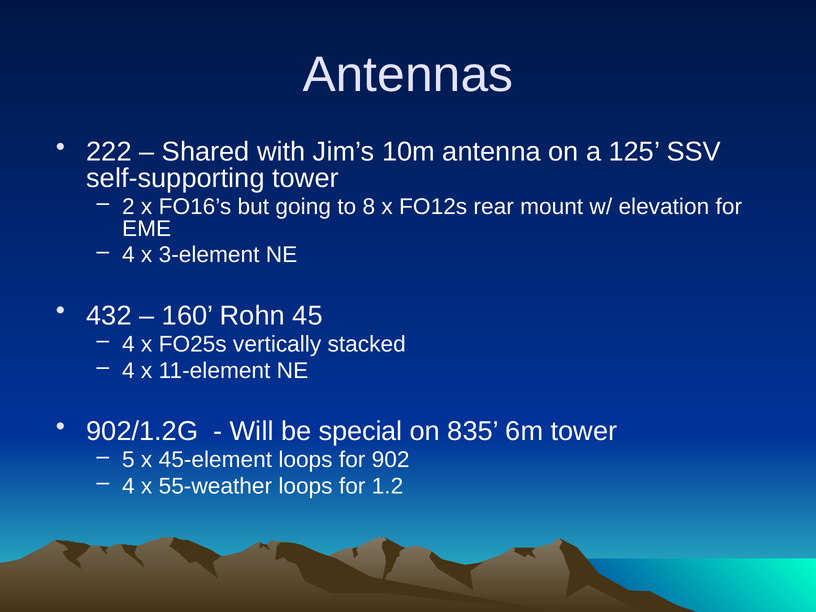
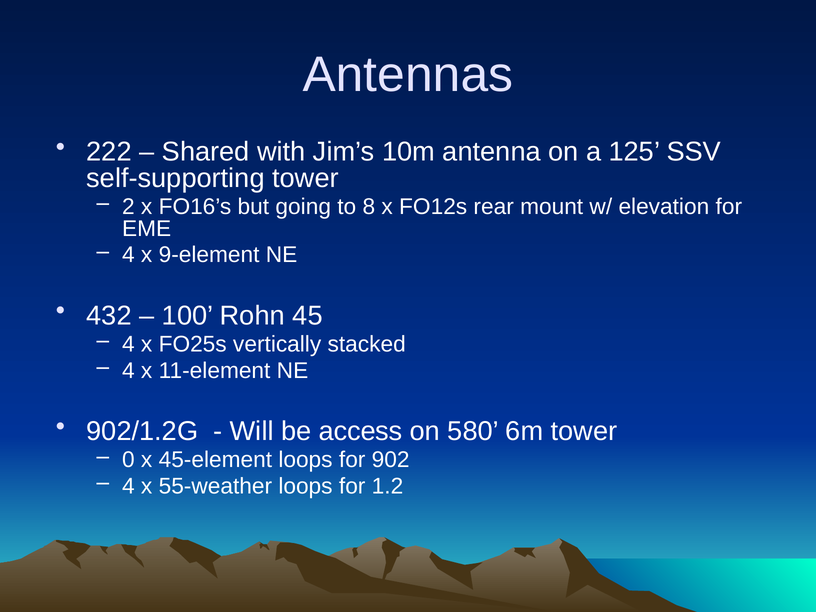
3-element: 3-element -> 9-element (209, 255)
160: 160 -> 100 (188, 316)
special: special -> access (361, 431)
835: 835 -> 580 (473, 431)
5: 5 -> 0 (128, 460)
